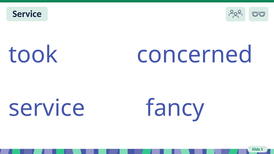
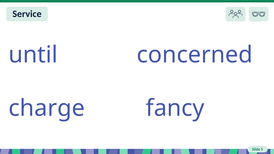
took: took -> until (33, 55)
service: service -> charge (47, 108)
